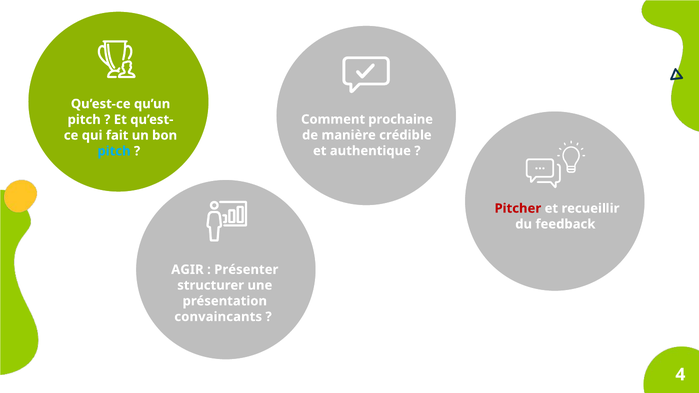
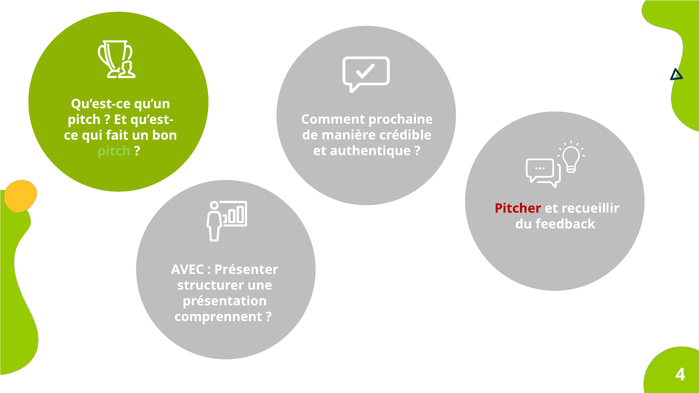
pitch colour: light blue -> light green (114, 151)
AGIR: AGIR -> AVEC (188, 270)
convaincants: convaincants -> comprennent (218, 317)
